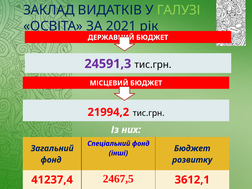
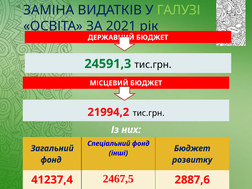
ЗАКЛАД: ЗАКЛАД -> ЗАМІНА (49, 10)
24591,3 colour: purple -> green (108, 64)
3612,1: 3612,1 -> 2887,6 (192, 180)
